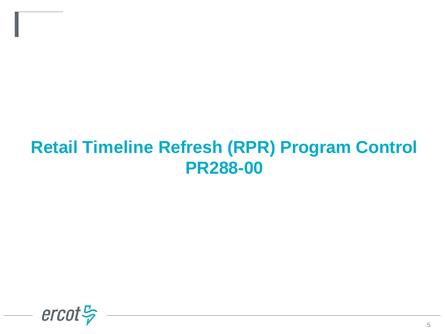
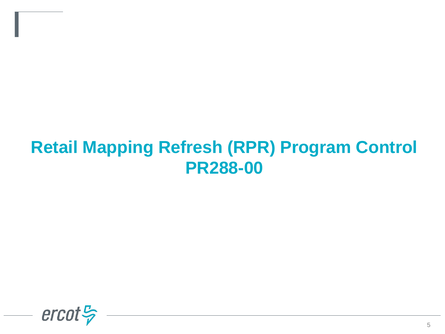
Timeline: Timeline -> Mapping (118, 147)
